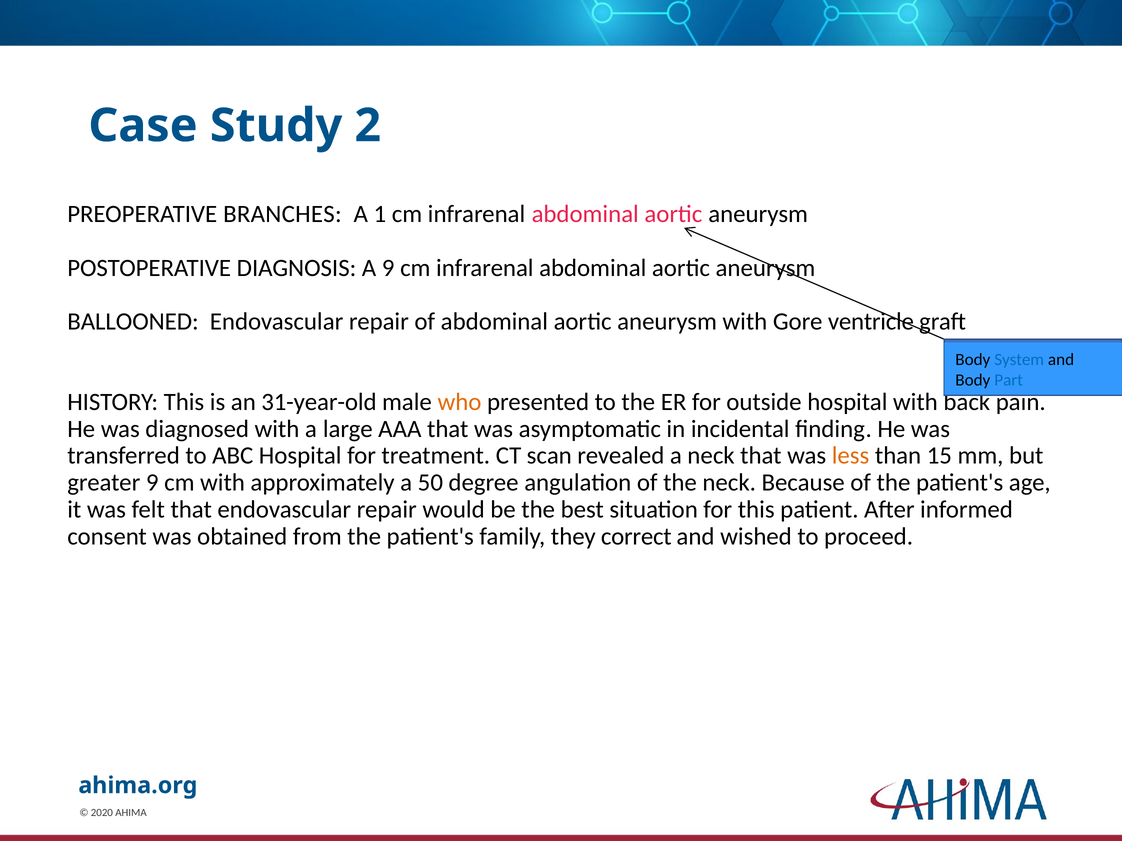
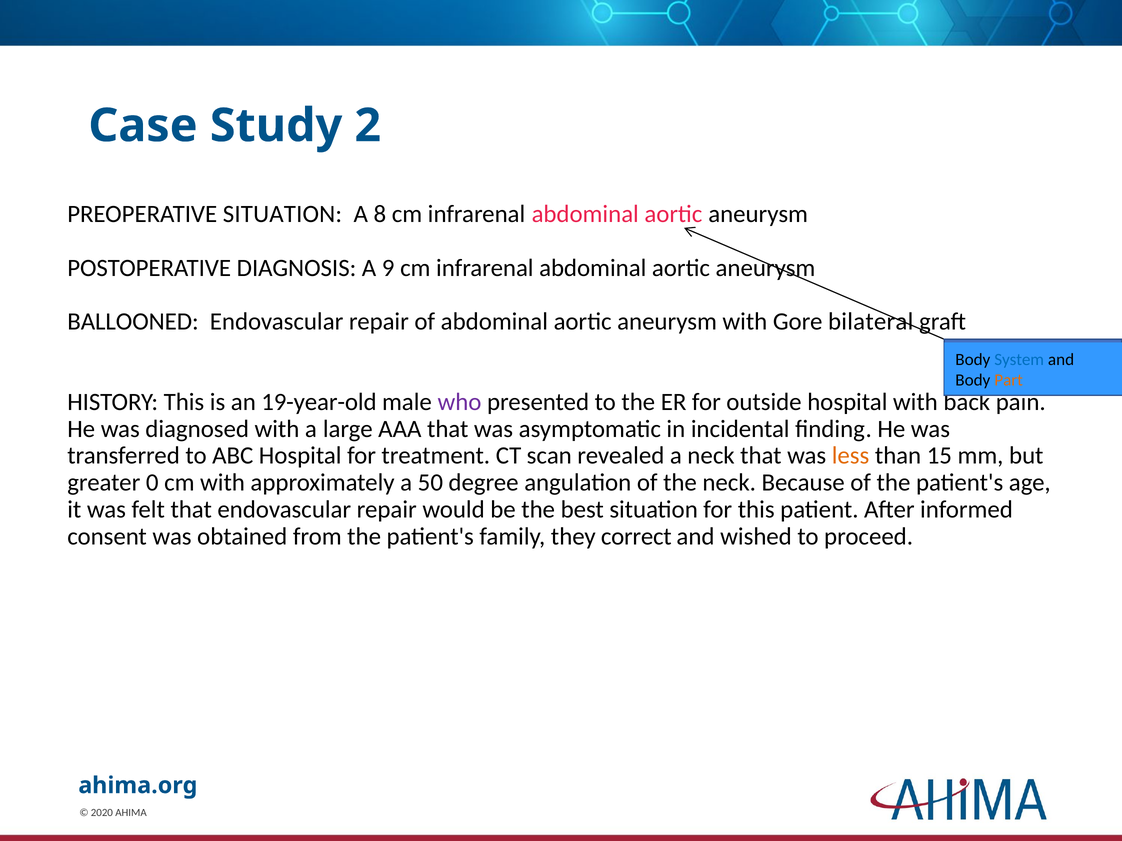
PREOPERATIVE BRANCHES: BRANCHES -> SITUATION (282, 214)
1: 1 -> 8 (380, 214)
ventricle: ventricle -> bilateral (871, 322)
Part colour: blue -> orange (1009, 380)
31-year-old: 31-year-old -> 19-year-old (319, 402)
who colour: orange -> purple (459, 402)
greater 9: 9 -> 0 (152, 483)
